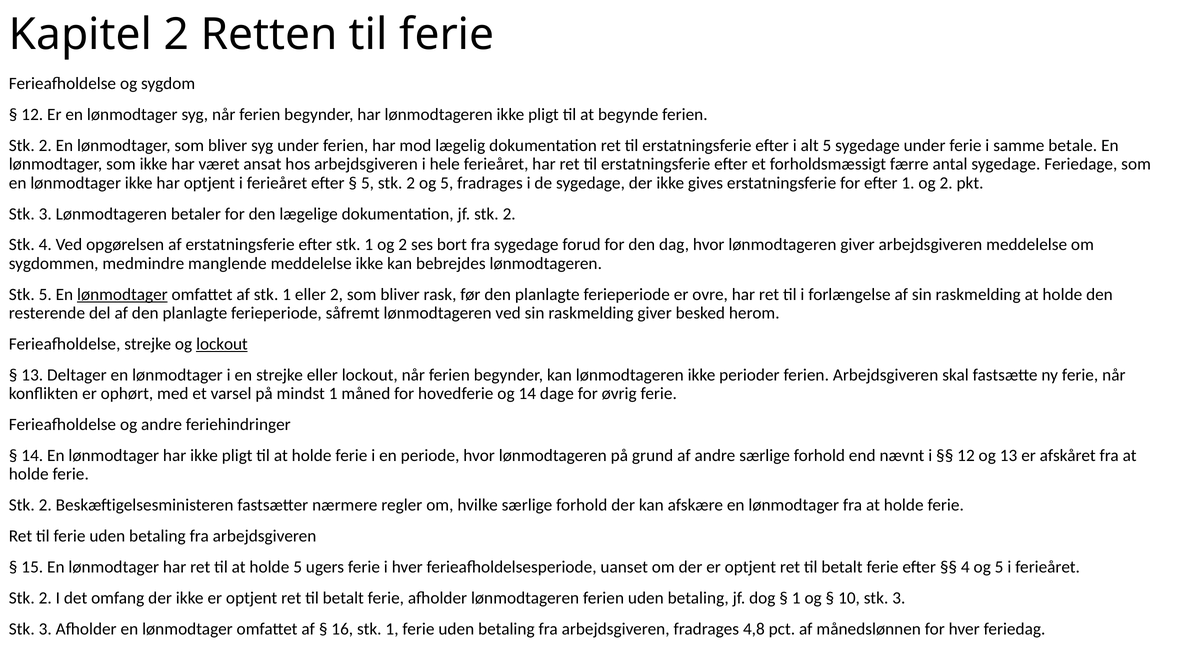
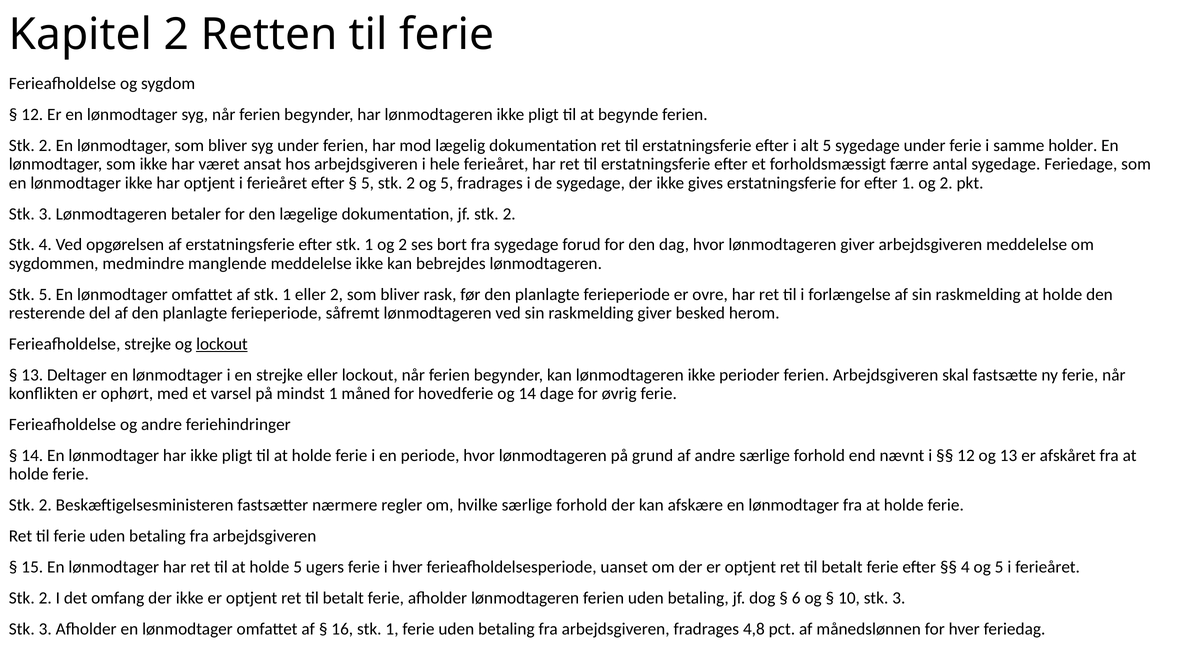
betale: betale -> holder (1073, 146)
lønmodtager underline: present -> none (122, 294)
1: 1 -> 6 (796, 598)
